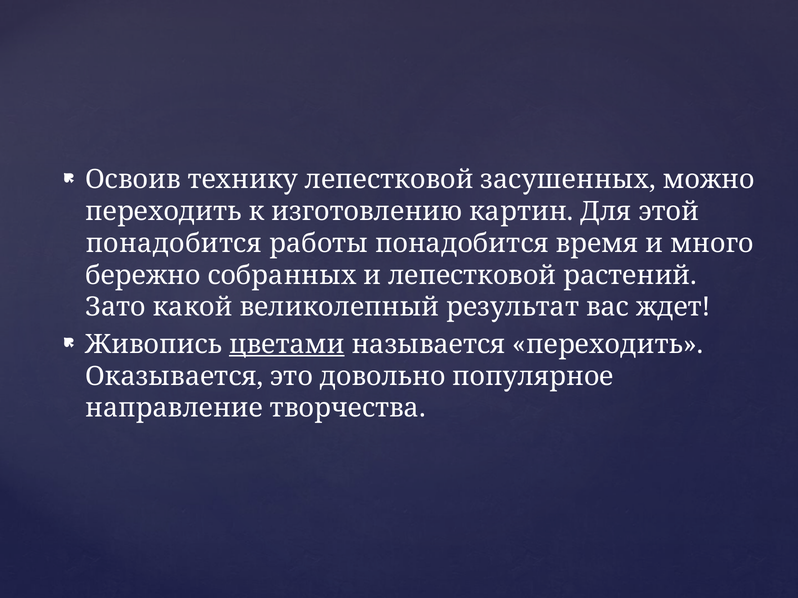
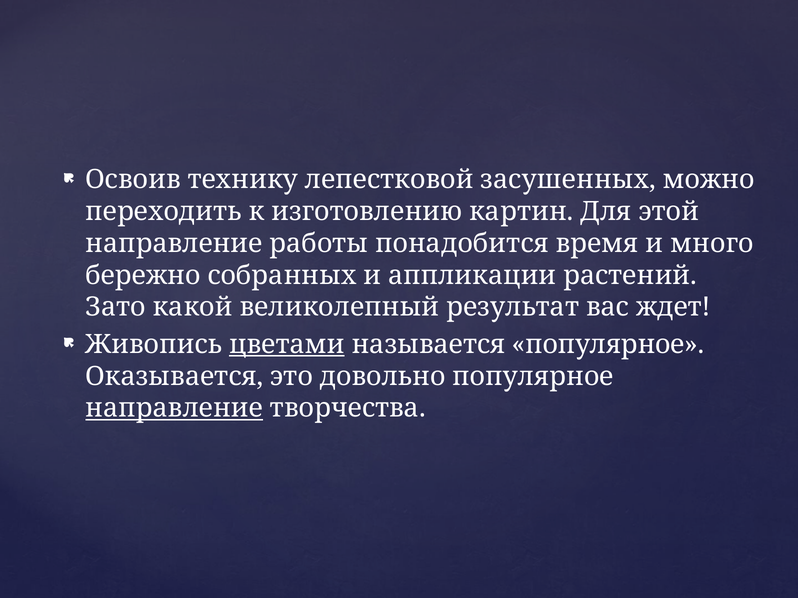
понадобится: понадобится -> направление (174, 244)
и лепестковой: лепестковой -> аппликации (472, 276)
называется переходить: переходить -> популярное (608, 345)
направление underline: none -> present (174, 409)
